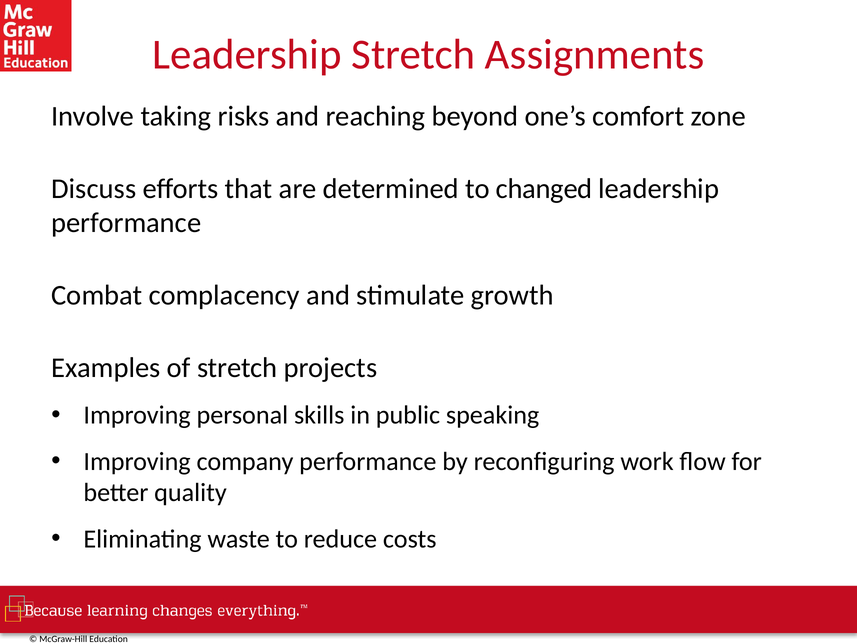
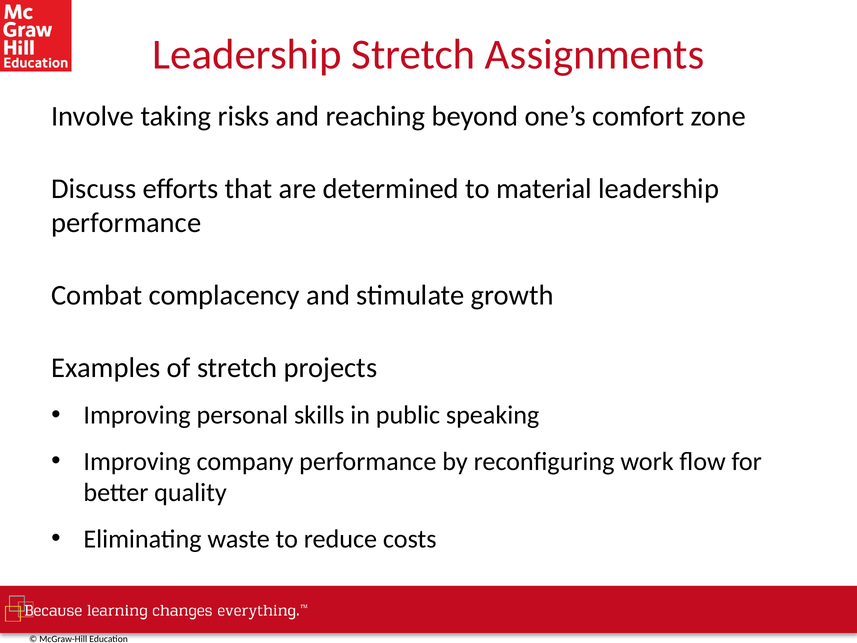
changed: changed -> material (544, 189)
